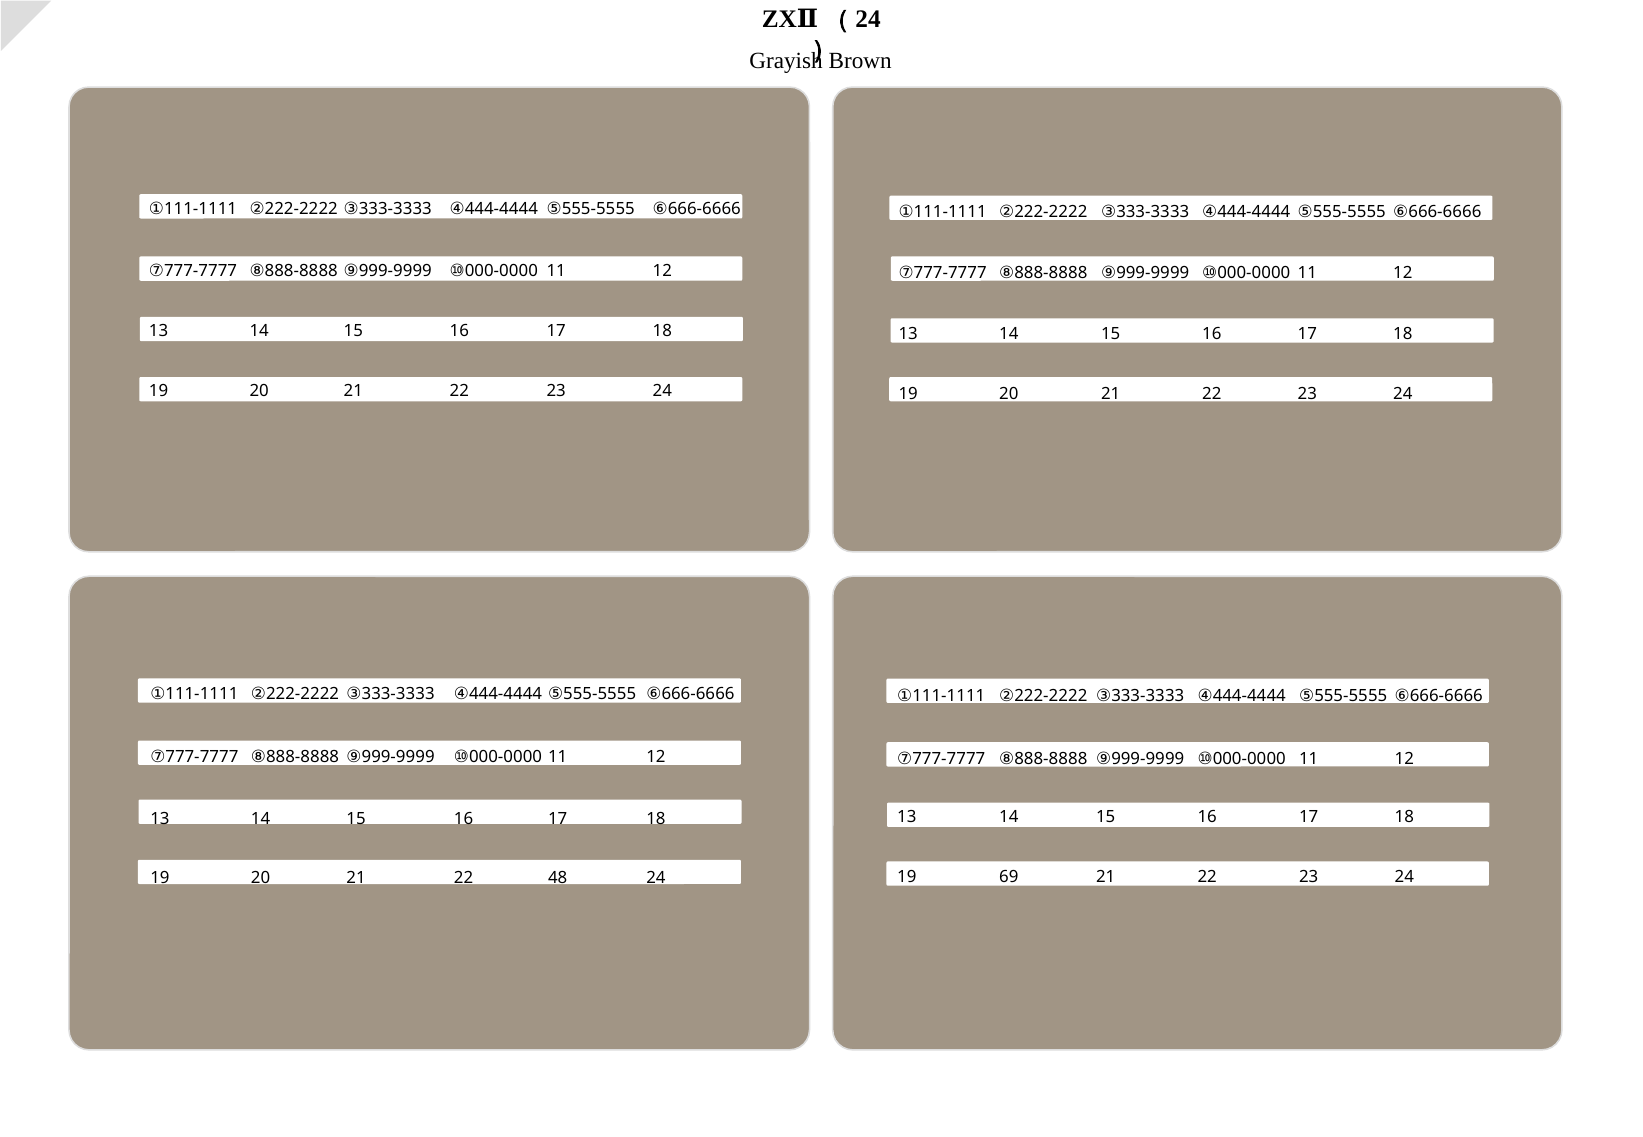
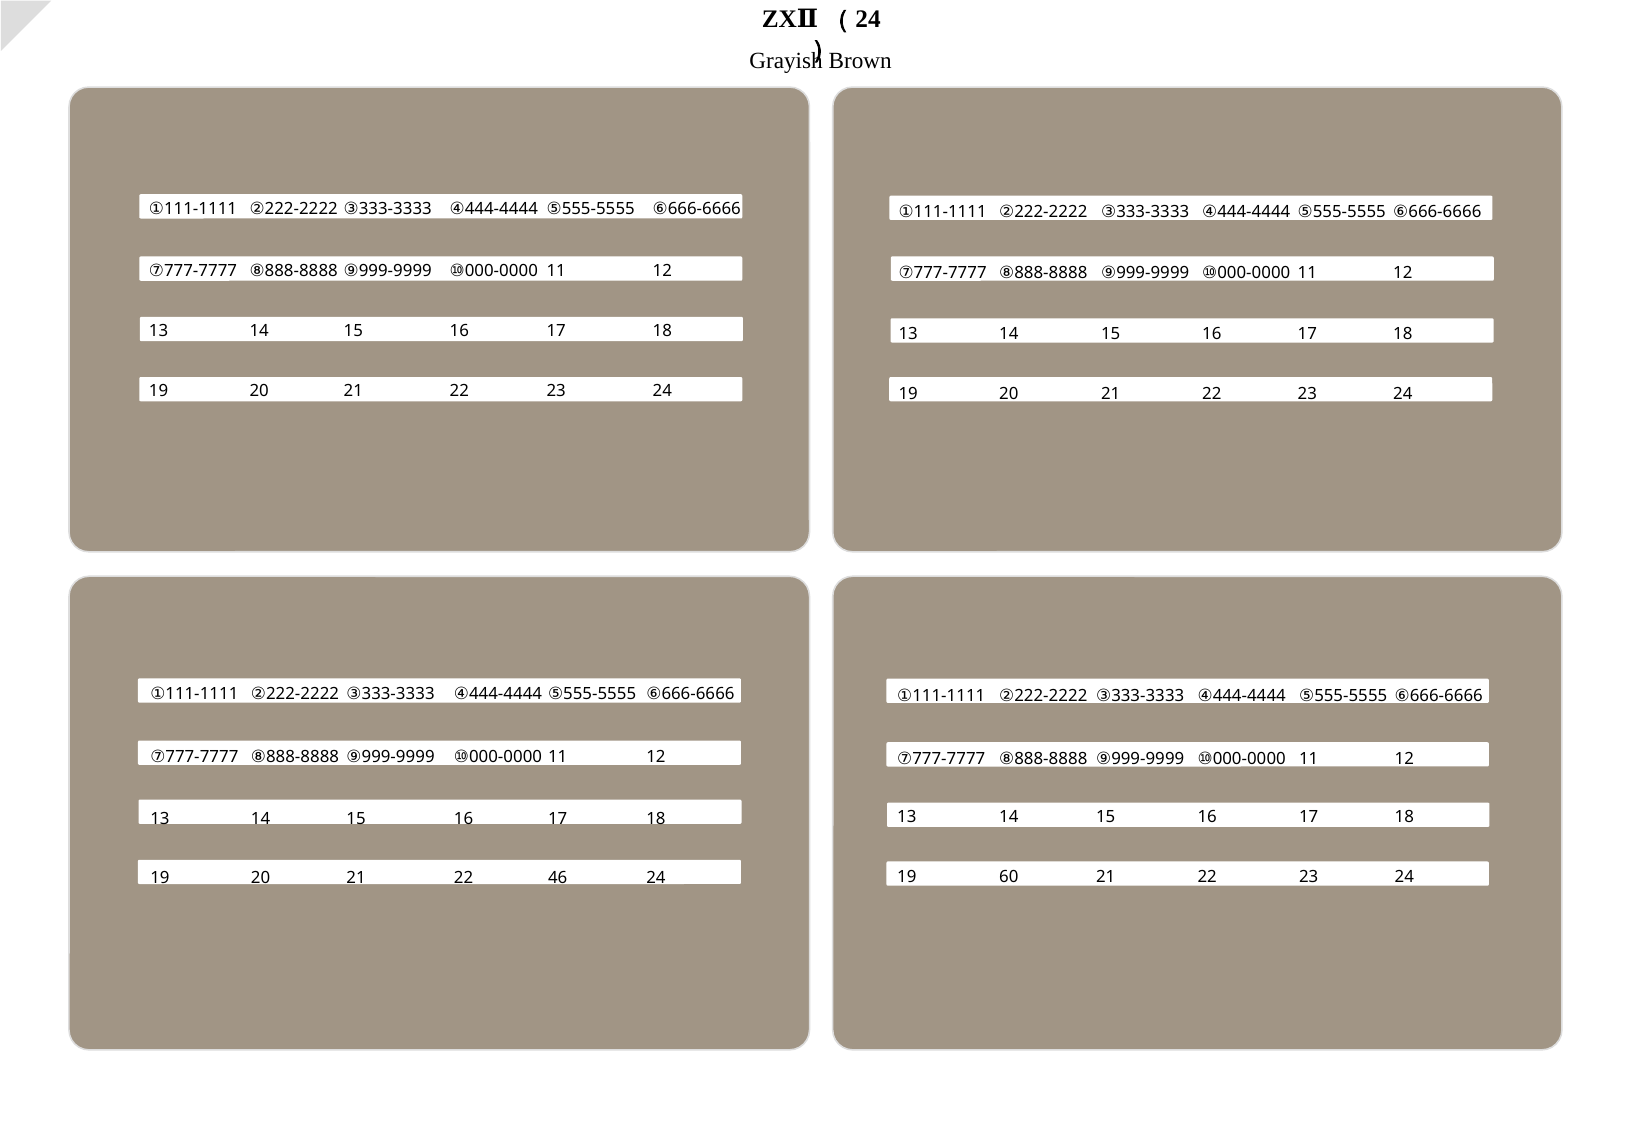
69: 69 -> 60 (1009, 877)
48: 48 -> 46 (558, 878)
